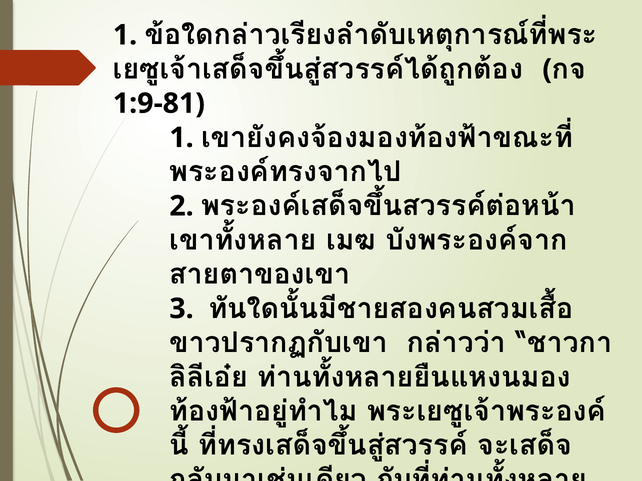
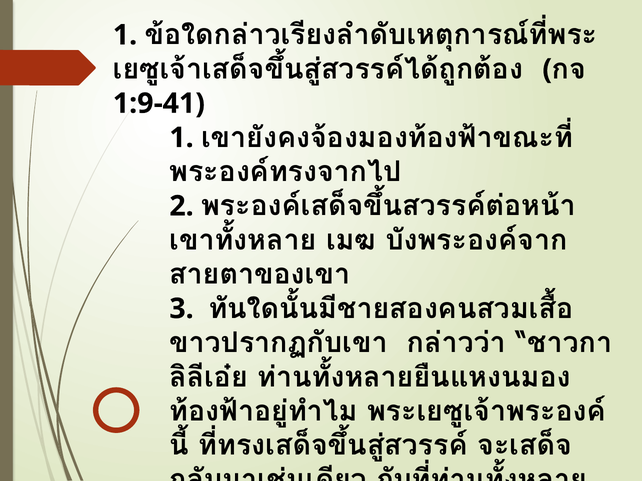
1:9-81: 1:9-81 -> 1:9-41 (159, 104)
